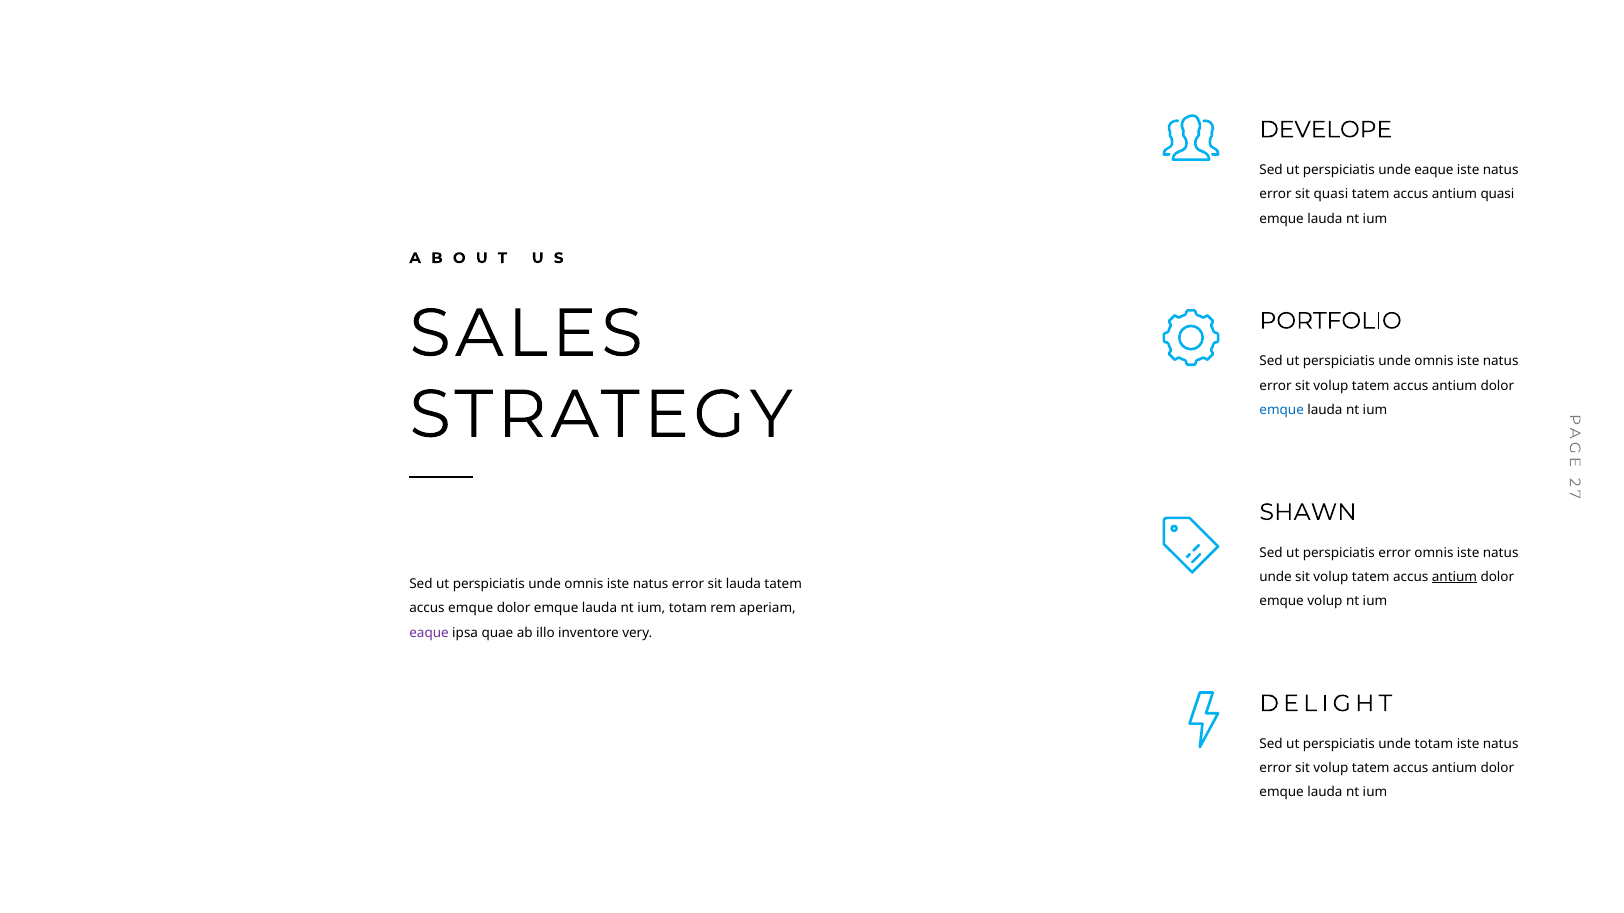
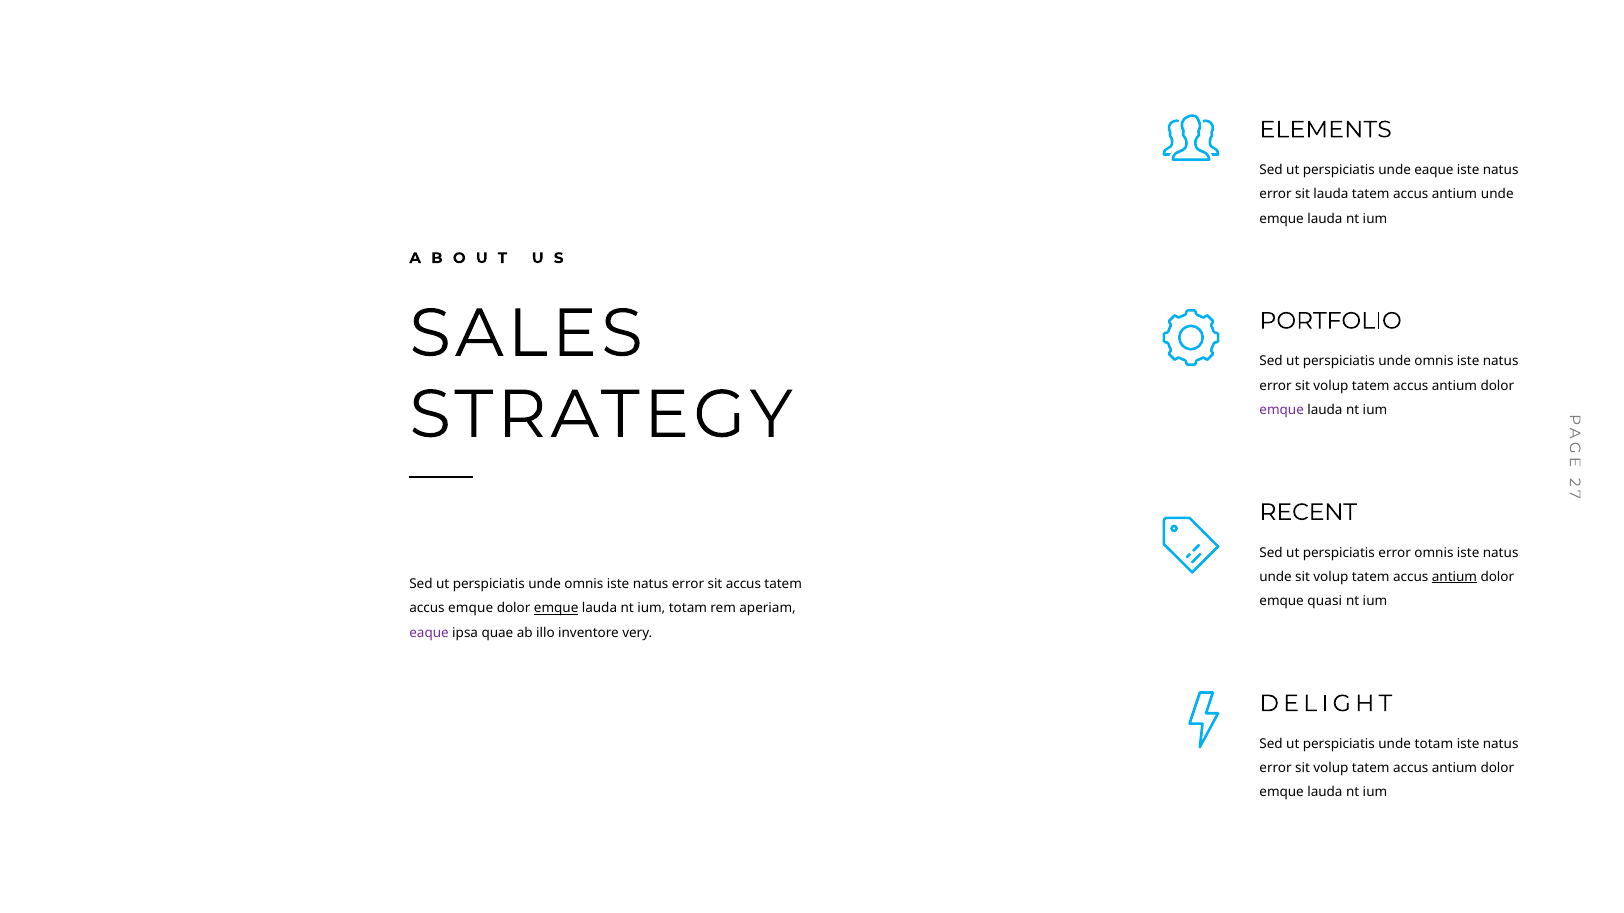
DEVELOPE: DEVELOPE -> ELEMENTS (1326, 130)
sit quasi: quasi -> lauda (1331, 194)
antium quasi: quasi -> unde (1497, 194)
emque colour: blue -> purple (1282, 410)
SHAWN: SHAWN -> RECENT (1308, 512)
sit lauda: lauda -> accus (743, 584)
emque volup: volup -> quasi (1325, 602)
emque underline: none -> present (556, 609)
